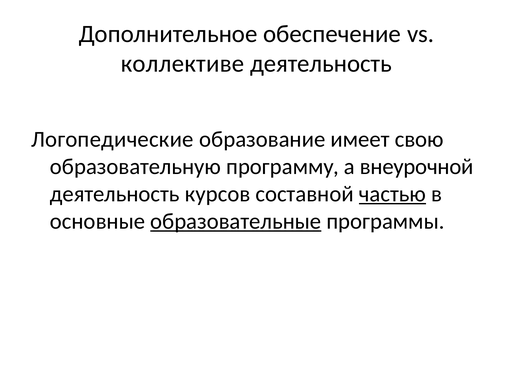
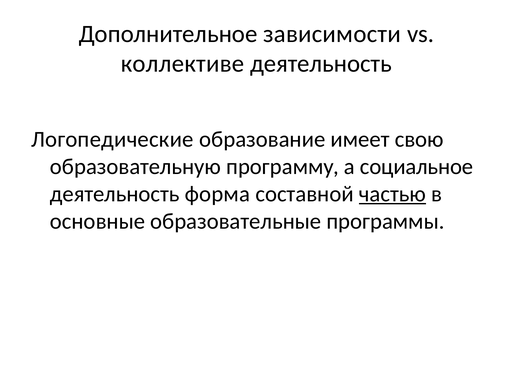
обеспечение: обеспечение -> зависимости (332, 34)
внеурочной: внеурочной -> социальное (417, 167)
курсов: курсов -> форма (217, 194)
образовательные underline: present -> none (236, 221)
